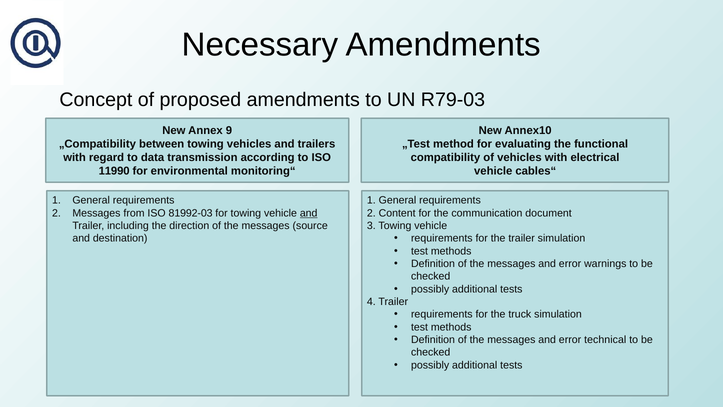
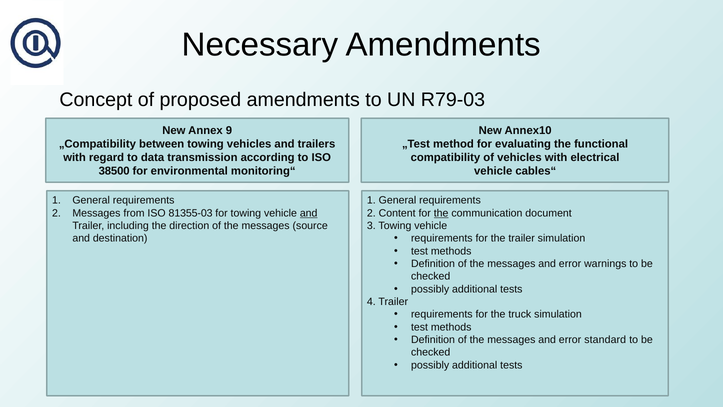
11990: 11990 -> 38500 (114, 171)
81992-03: 81992-03 -> 81355-03 (191, 213)
the underline: none -> present (441, 213)
technical: technical -> standard (605, 340)
